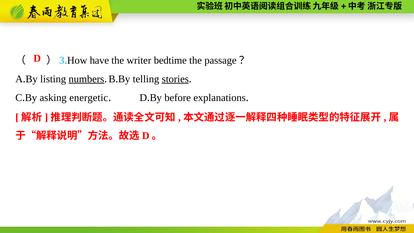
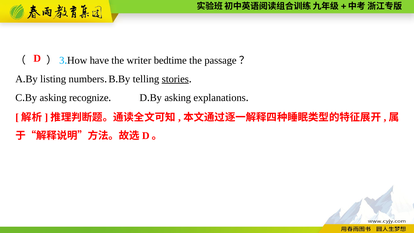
numbers underline: present -> none (86, 79)
energetic: energetic -> recognize (89, 98)
before: before -> asking (178, 98)
